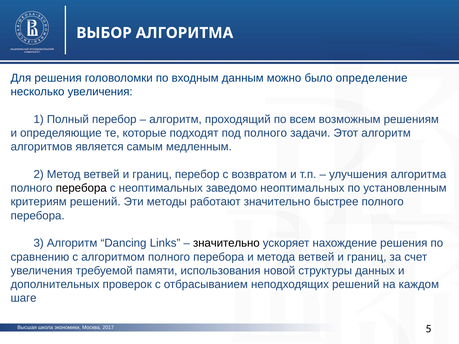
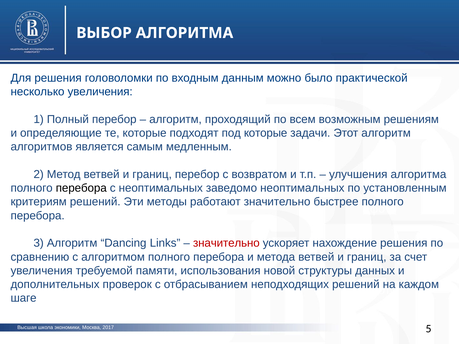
определение: определение -> практической (372, 78)
под полного: полного -> которые (266, 133)
значительно colour: black -> red (226, 243)
